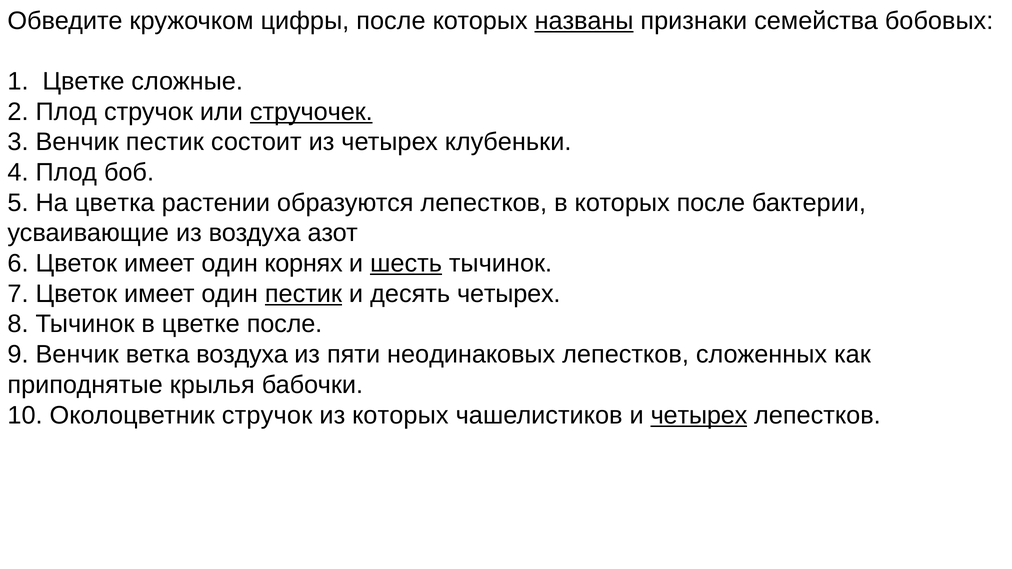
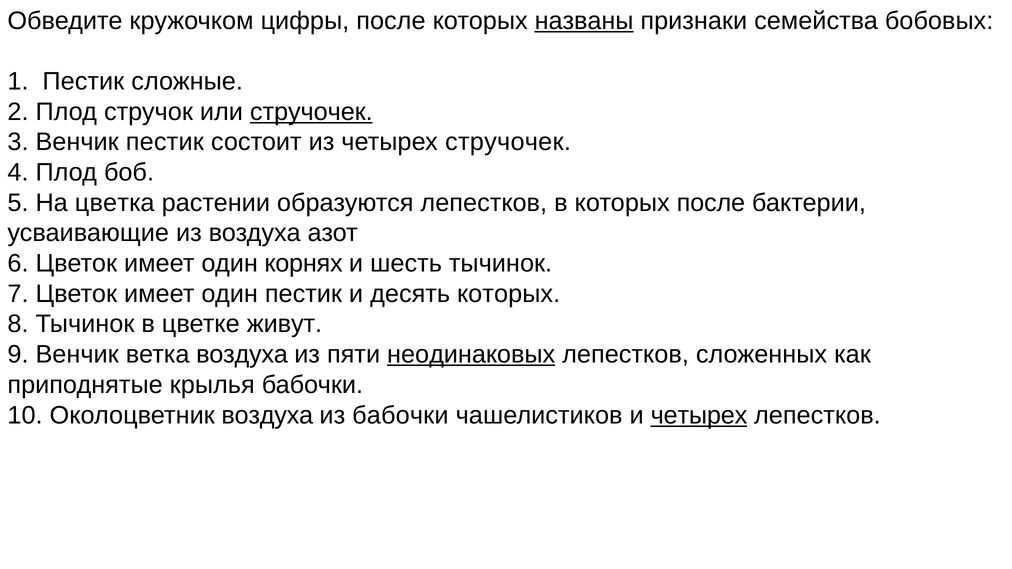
1 Цветке: Цветке -> Пестик (83, 81)
четырех клубеньки: клубеньки -> стручочек (508, 142)
шесть underline: present -> none (406, 264)
пестик underline: present -> none (303, 294)
десять четырех: четырех -> которых (509, 294)
цветке после: после -> живут (284, 324)
неодинаковых underline: none -> present (471, 355)
Околоцветник стручок: стручок -> воздуха (267, 415)
из которых: которых -> бабочки (400, 415)
